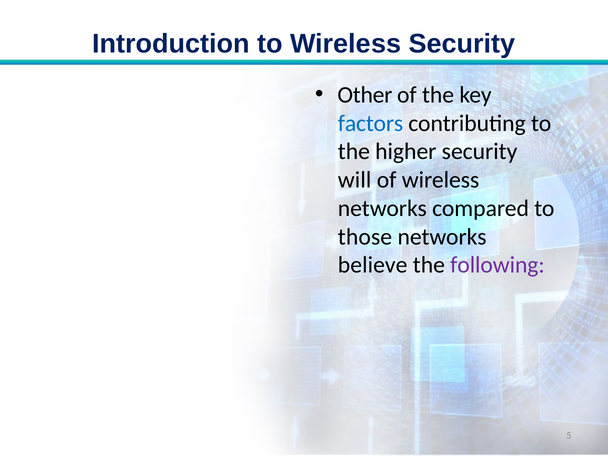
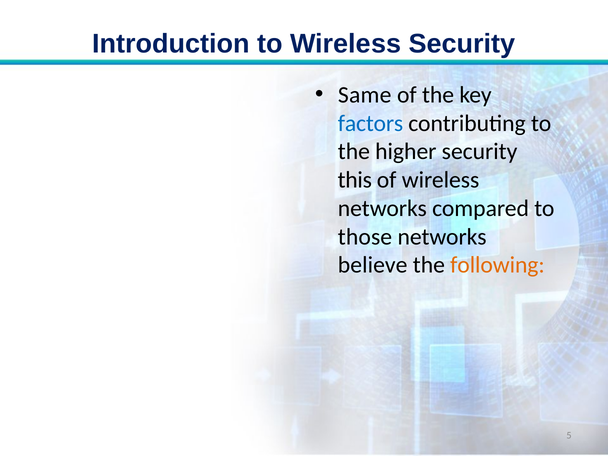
Other: Other -> Same (365, 95)
will: will -> this (355, 180)
following colour: purple -> orange (497, 265)
